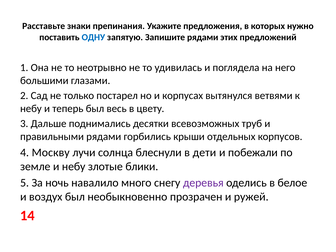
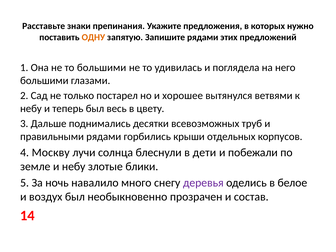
ОДНУ colour: blue -> orange (93, 37)
то неотрывно: неотрывно -> большими (102, 68)
корпусах: корпусах -> хорошее (183, 96)
ружей: ружей -> состав (251, 197)
